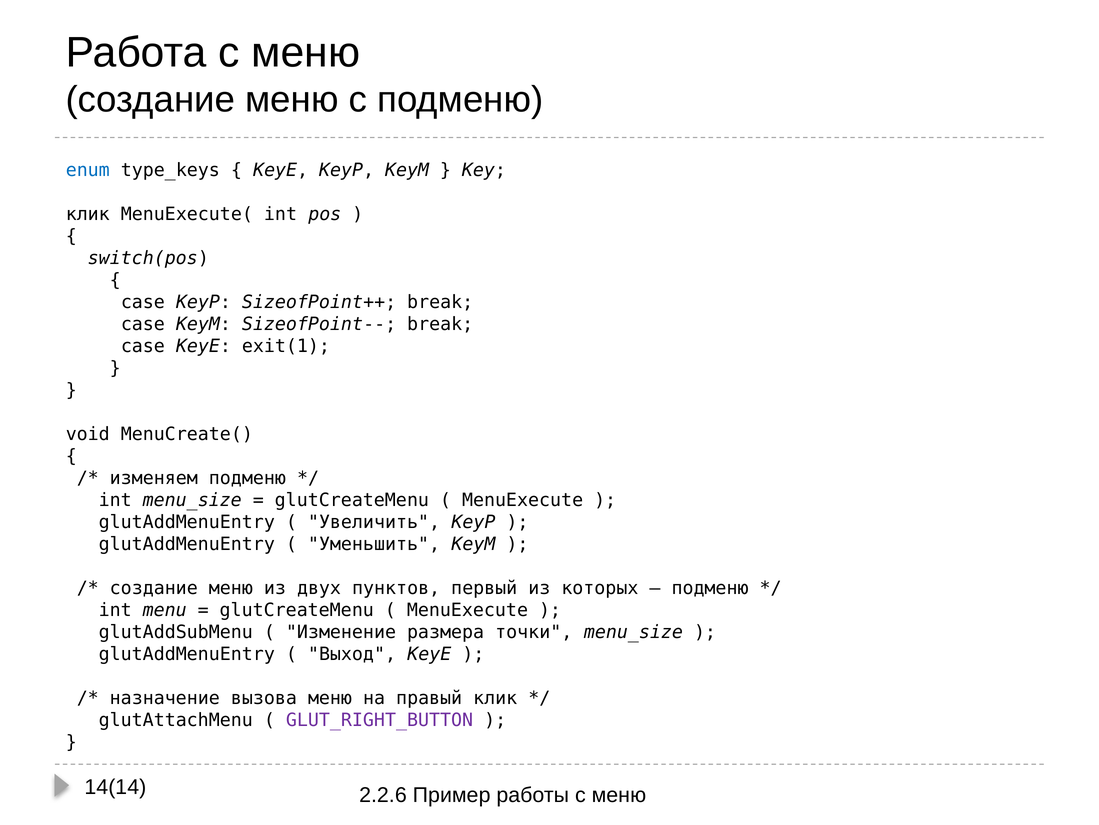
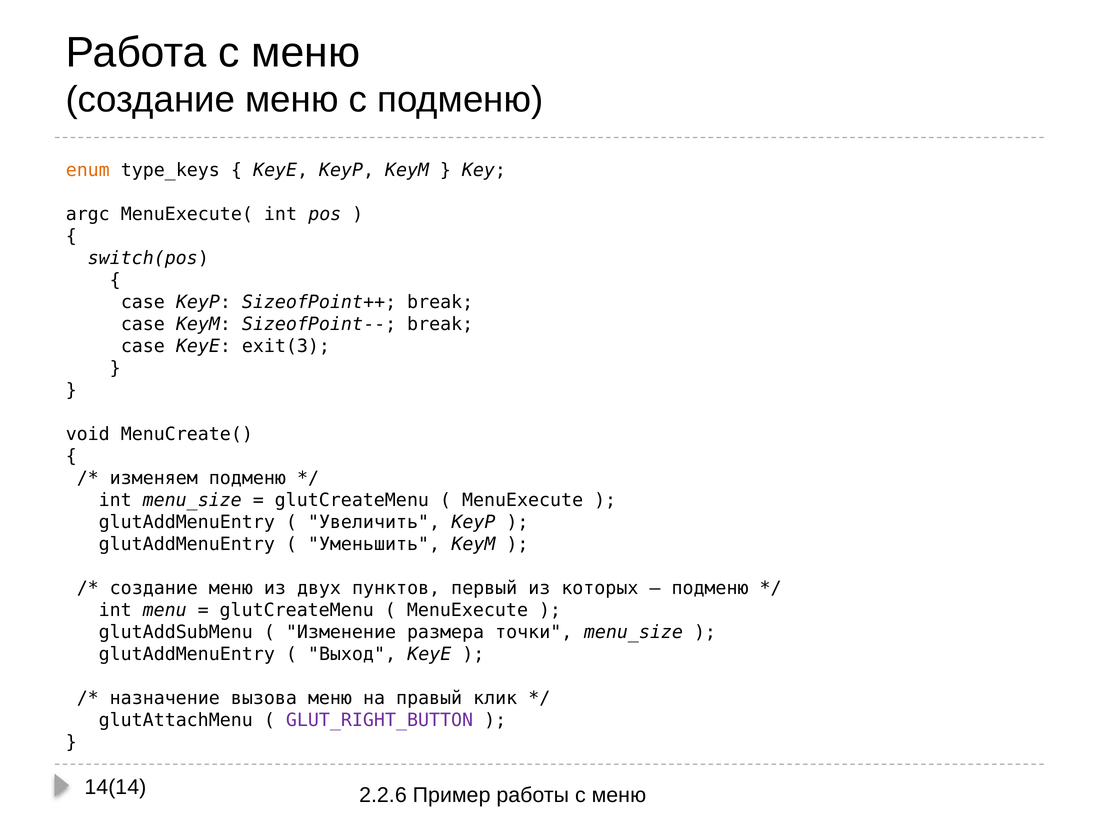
enum colour: blue -> orange (88, 170)
клик: клик -> argc (88, 214)
exit(1: exit(1 -> exit(3 (286, 346)
